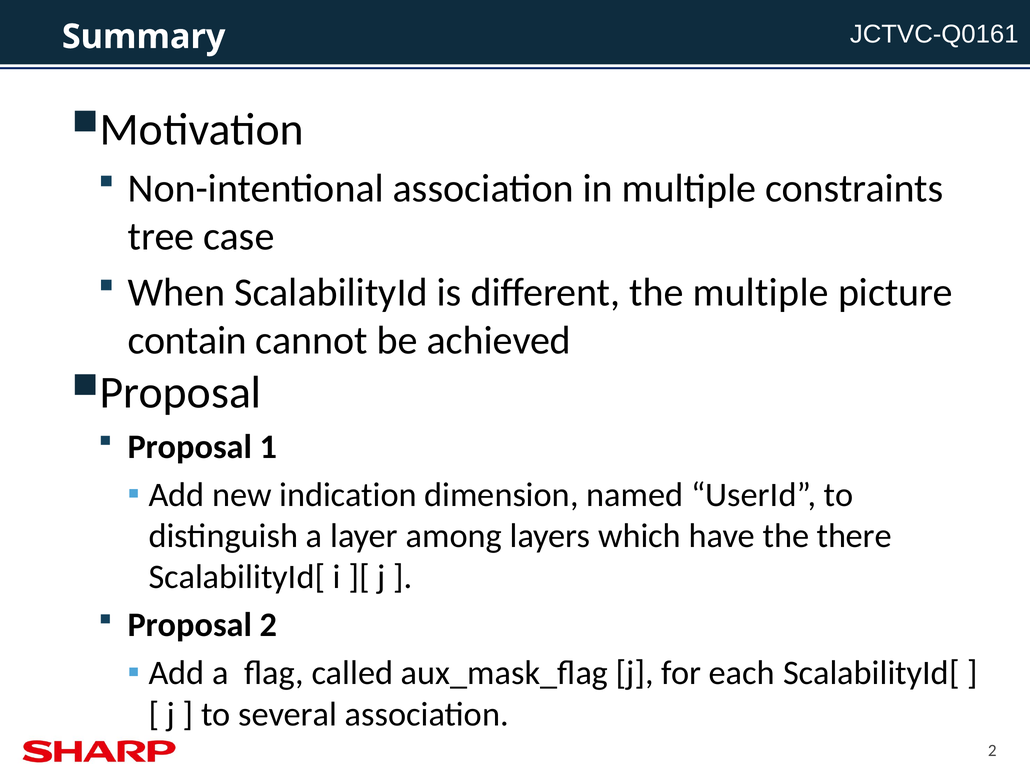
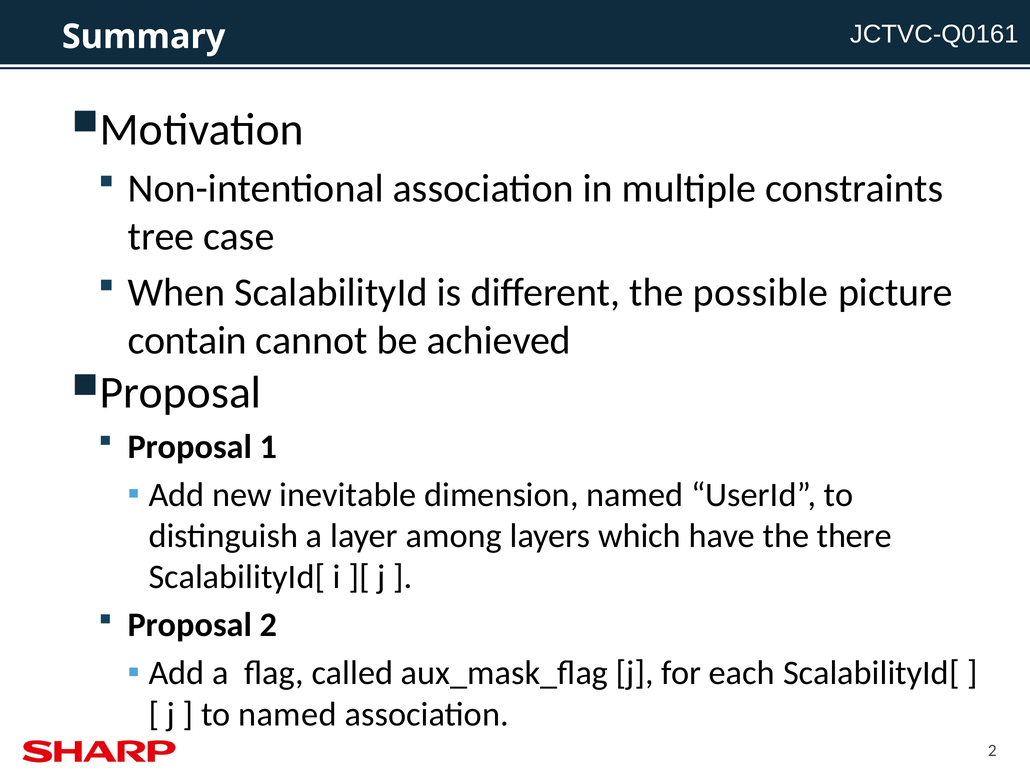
the multiple: multiple -> possible (761, 293)
indication: indication -> inevitable (348, 495)
to several: several -> named (287, 715)
